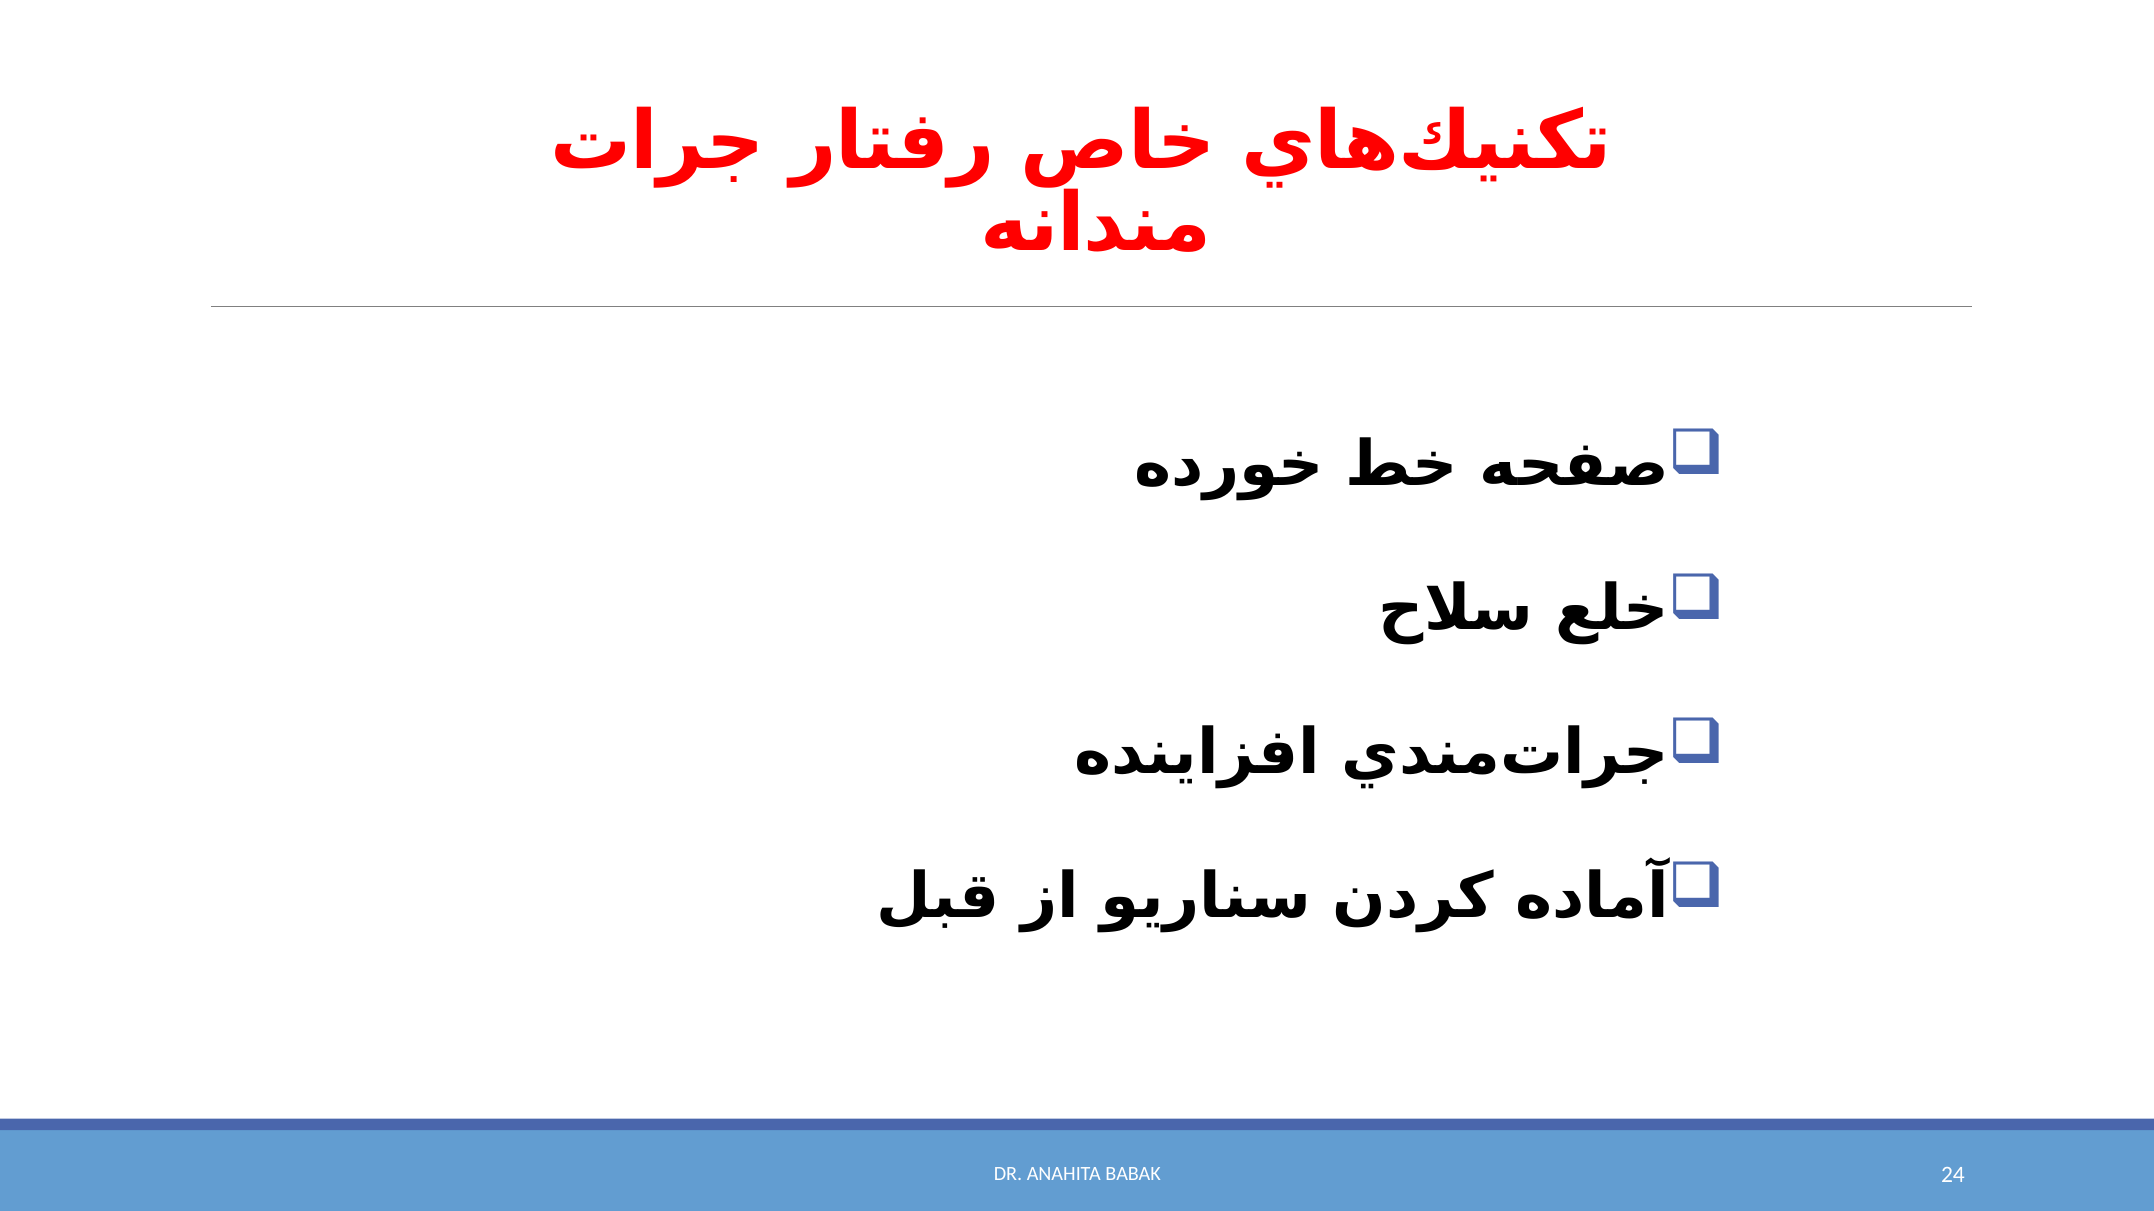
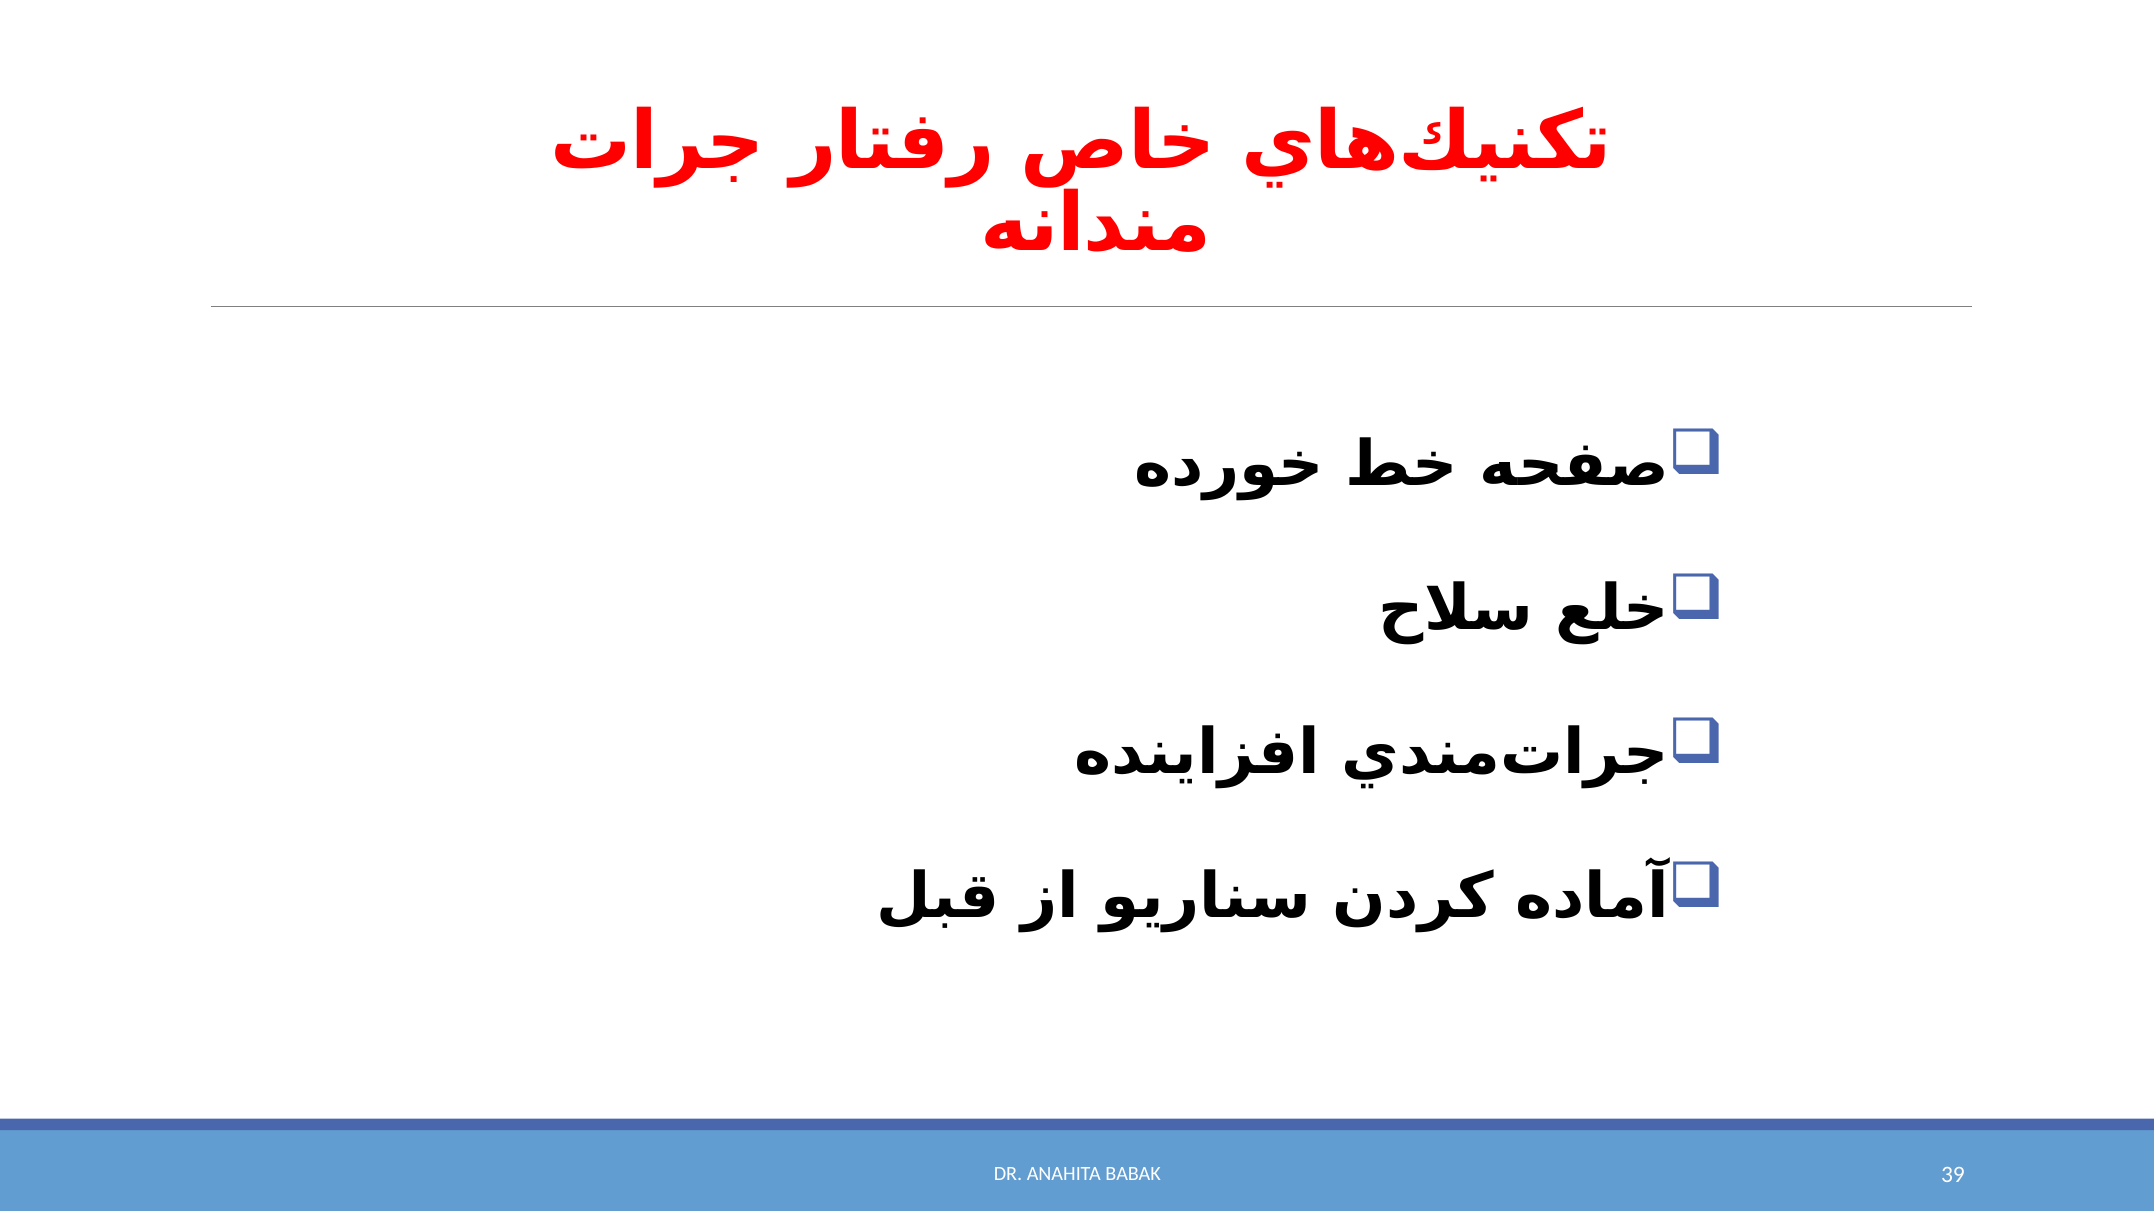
24: 24 -> 39 (1953, 1175)
